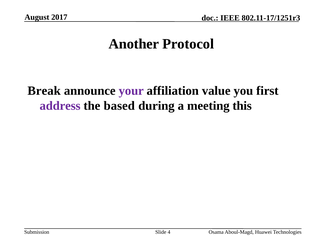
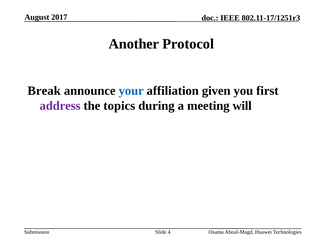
your colour: purple -> blue (131, 91)
value: value -> given (216, 91)
based: based -> topics (119, 106)
this: this -> will (242, 106)
